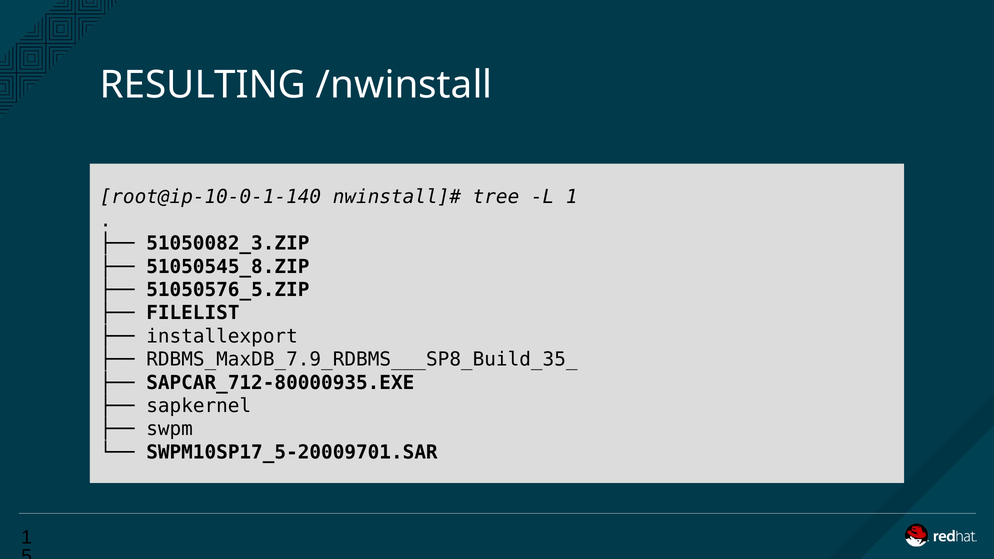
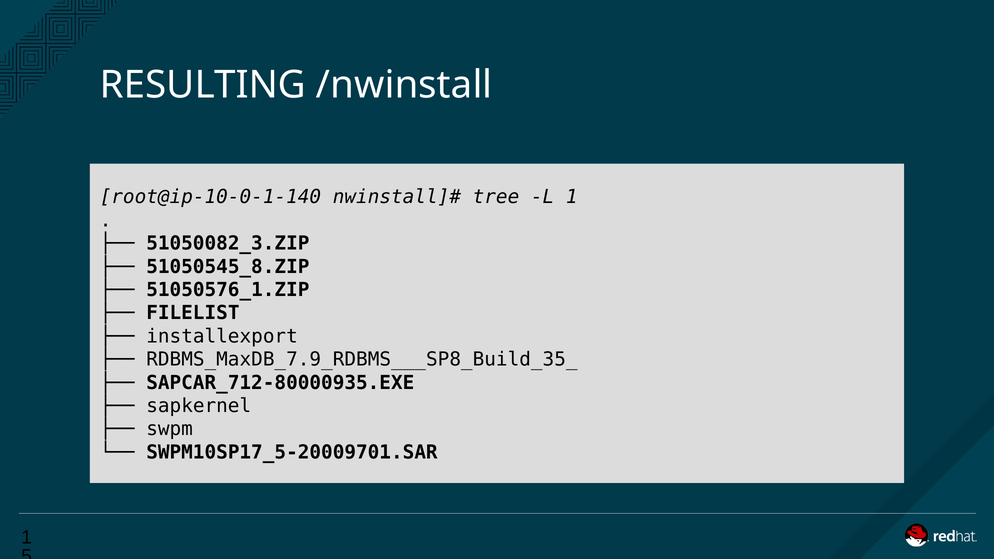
51050576_5.ZIP: 51050576_5.ZIP -> 51050576_1.ZIP (228, 290)
